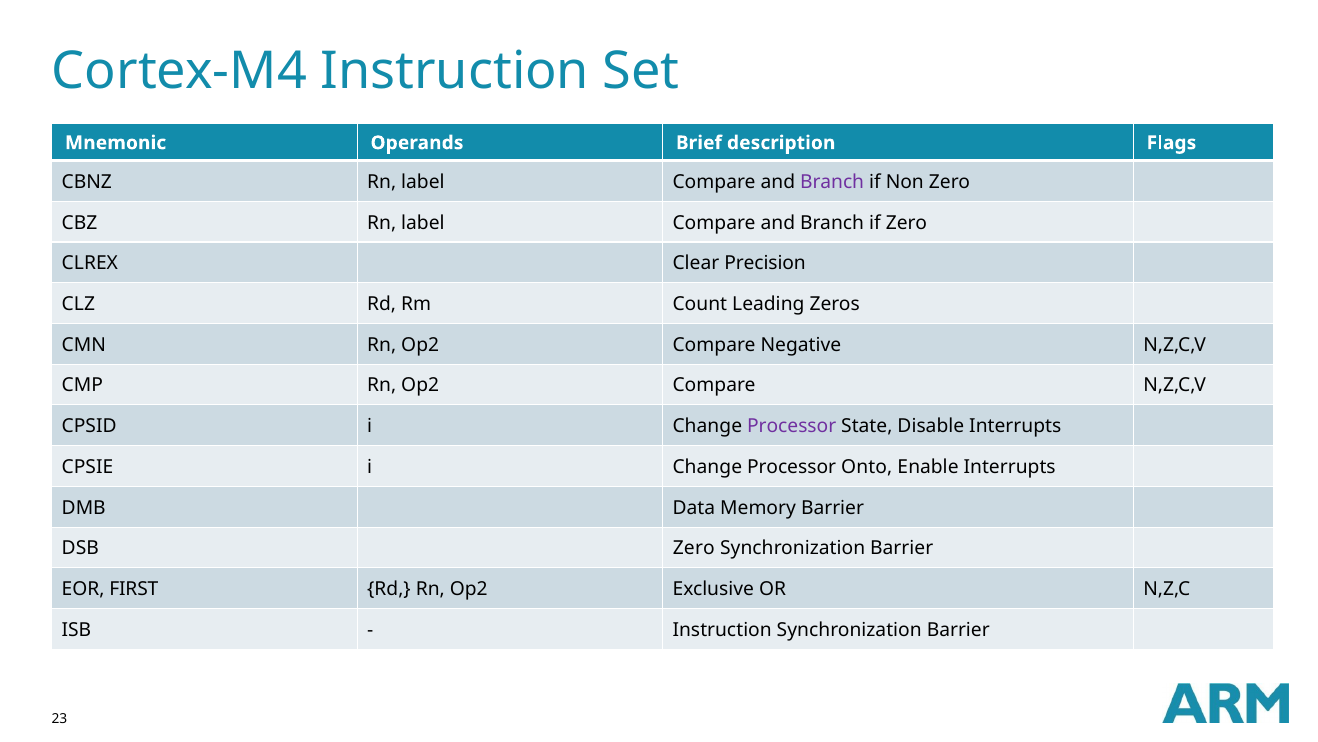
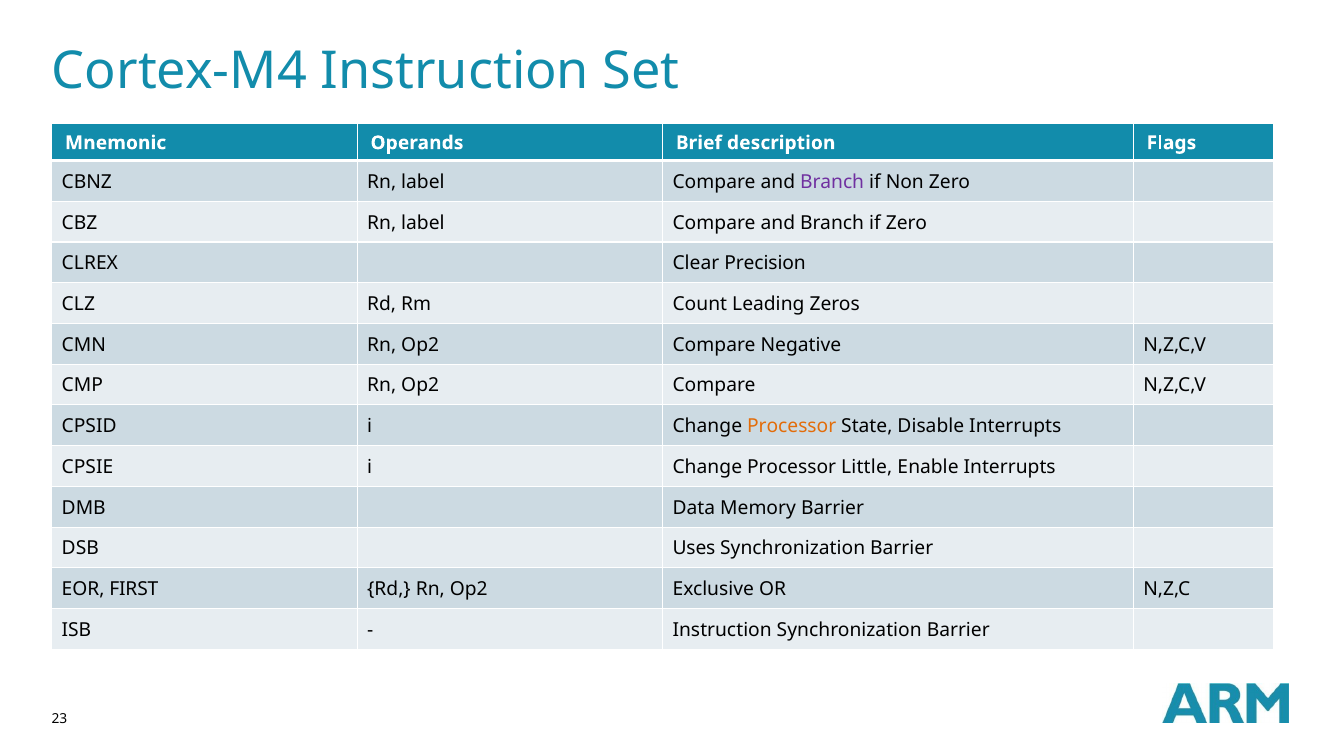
Processor colour: purple -> orange (792, 426)
Onto: Onto -> Little (867, 467)
DSB Zero: Zero -> Uses (694, 548)
